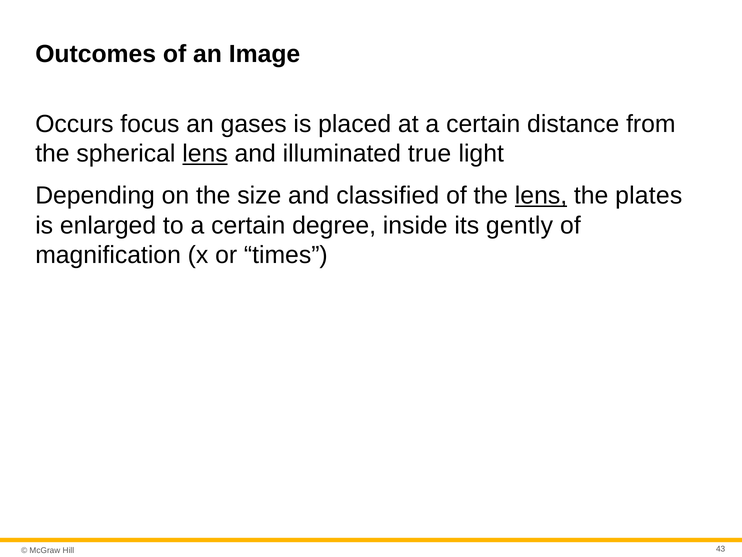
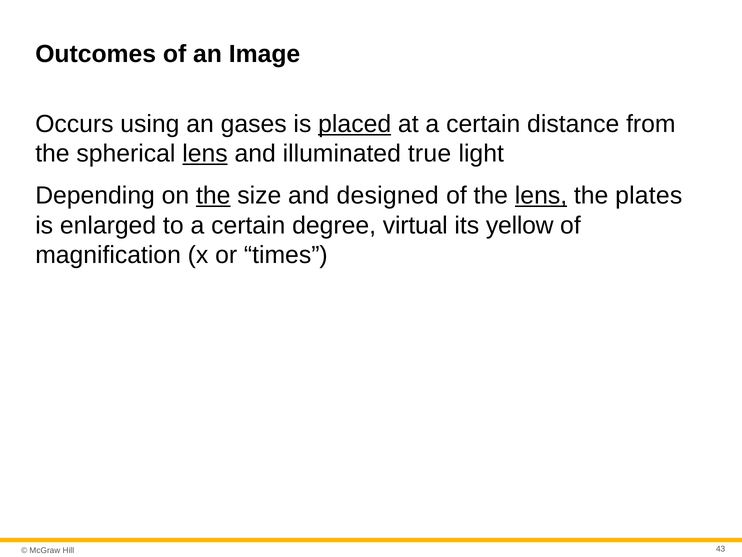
focus: focus -> using (150, 124)
placed underline: none -> present (355, 124)
the underline: none -> present (213, 196)
classified: classified -> designed (388, 196)
inside: inside -> virtual (415, 225)
gently: gently -> yellow (520, 225)
